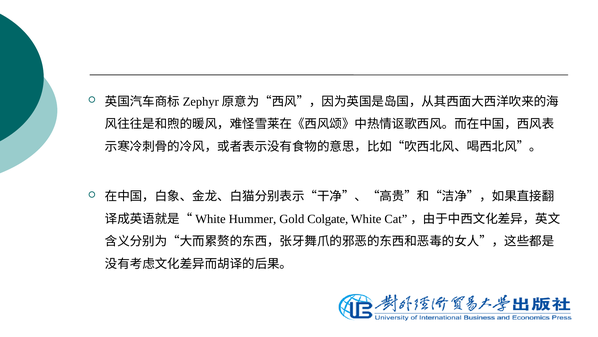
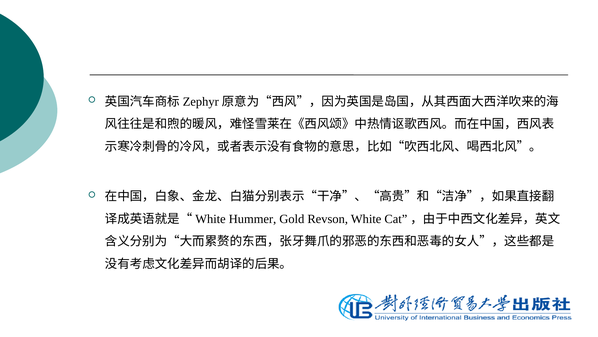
Colgate: Colgate -> Revson (328, 219)
